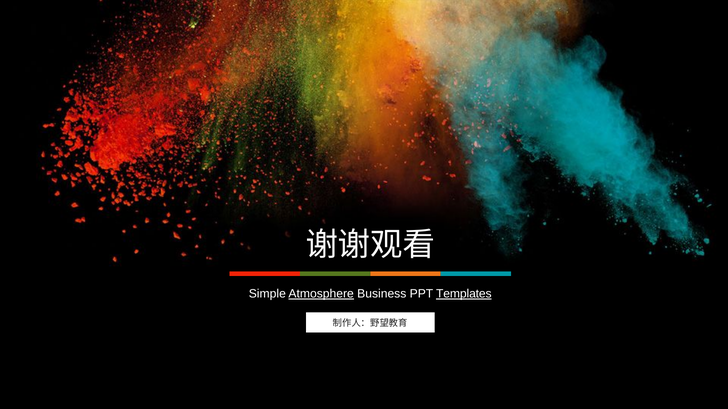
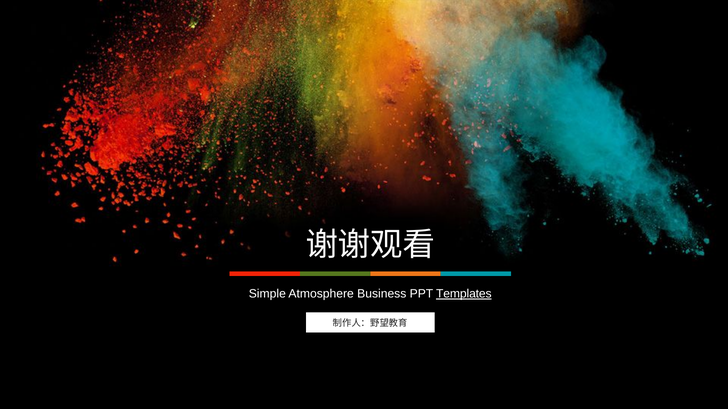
Atmosphere underline: present -> none (321, 294)
